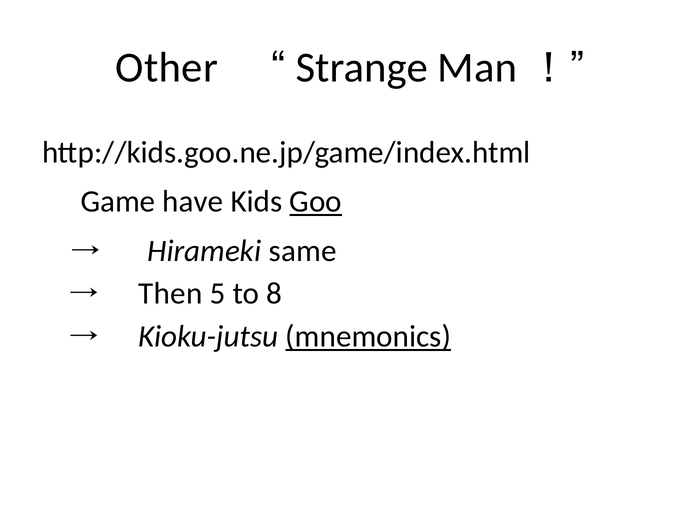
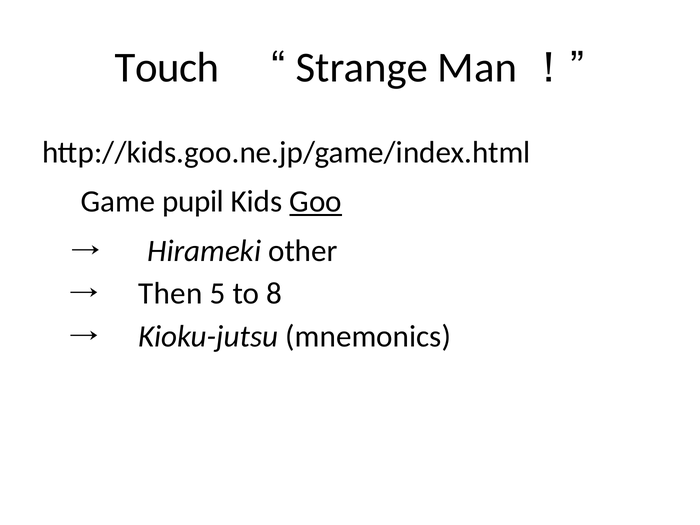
Other: Other -> Touch (167, 68)
have: have -> pupil (193, 202)
same: same -> other (303, 251)
mnemonics underline: present -> none (368, 337)
